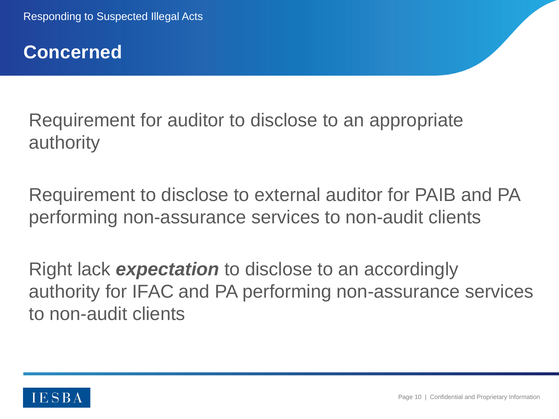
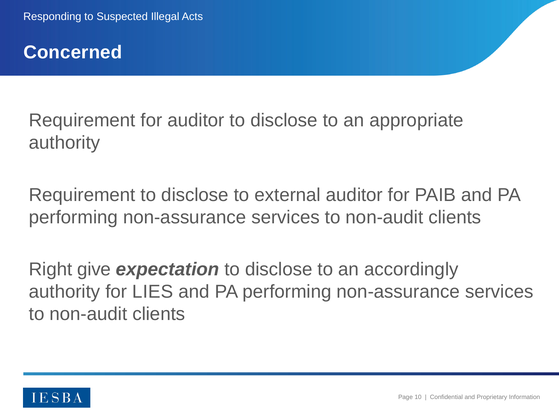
lack: lack -> give (94, 270)
IFAC: IFAC -> LIES (153, 292)
